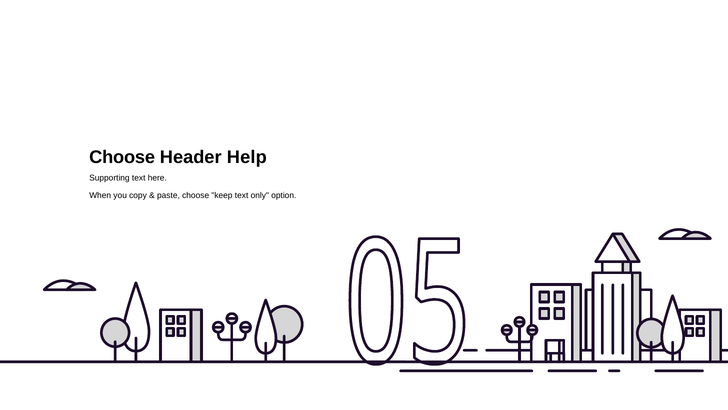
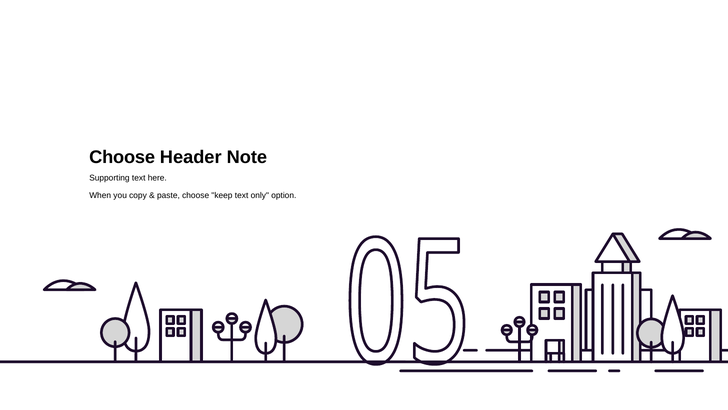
Help: Help -> Note (247, 157)
